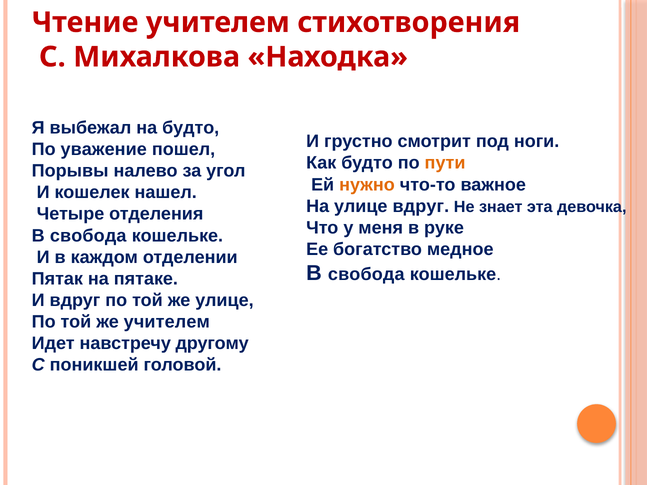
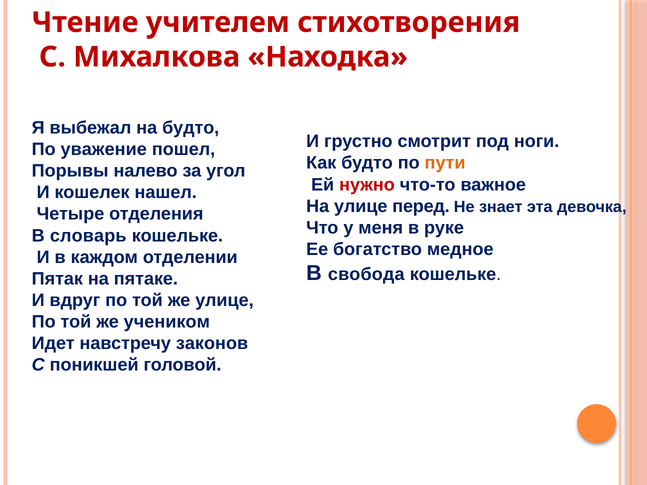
нужно colour: orange -> red (367, 185)
улице вдруг: вдруг -> перед (421, 206)
свобода: свобода -> словарь (88, 236)
же учителем: учителем -> учеником (167, 322)
другому: другому -> законов (212, 344)
